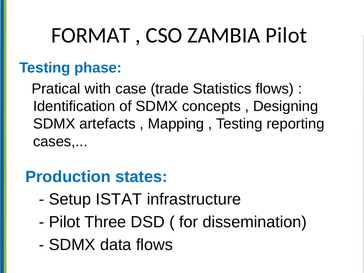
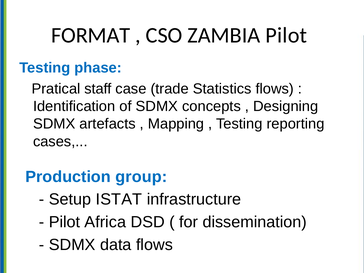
with: with -> staff (98, 89)
states: states -> group (141, 177)
Three: Three -> Africa (105, 222)
